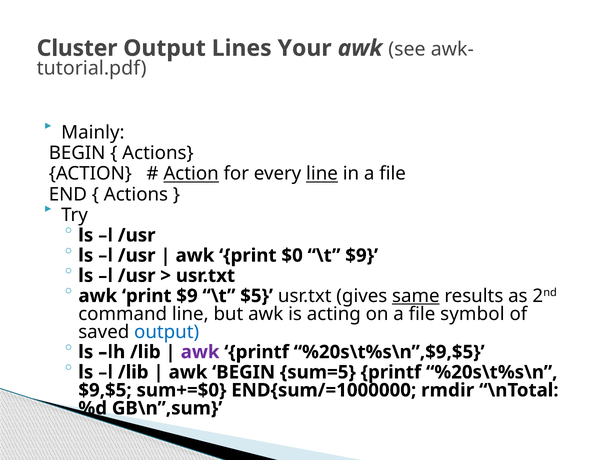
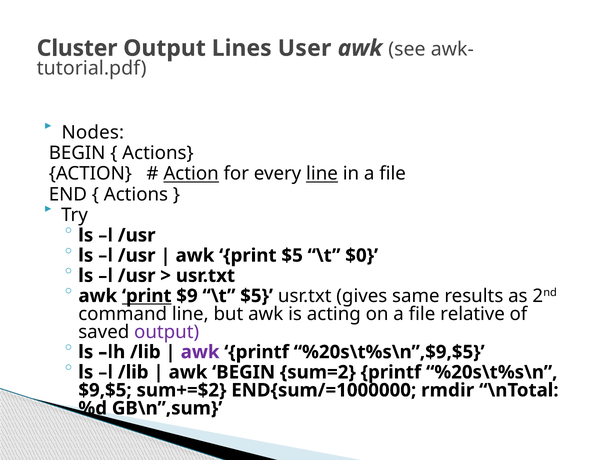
Your: Your -> User (305, 48)
Mainly: Mainly -> Nodes (93, 132)
print $0: $0 -> $5 (292, 255)
\t $9: $9 -> $0 (362, 255)
print underline: none -> present (147, 296)
same underline: present -> none (416, 296)
symbol: symbol -> relative (473, 314)
output colour: blue -> purple (167, 332)
sum=5: sum=5 -> sum=2 (318, 372)
sum+=$0: sum+=$0 -> sum+=$2 (181, 390)
